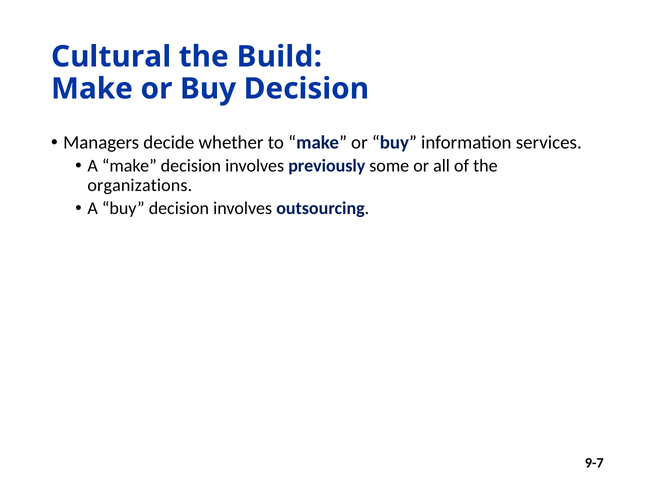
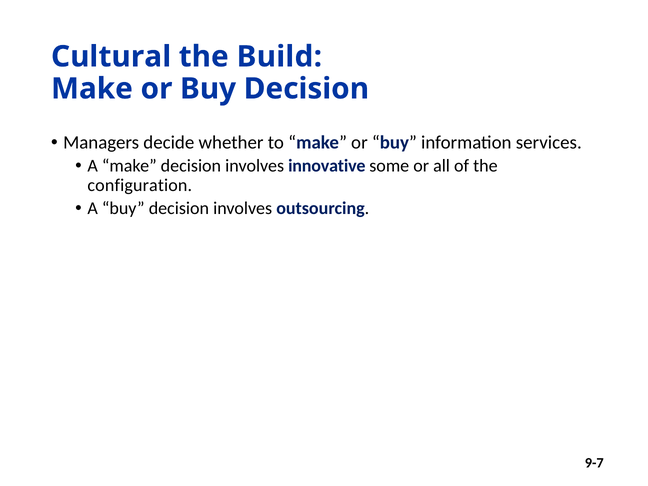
previously: previously -> innovative (327, 166)
organizations: organizations -> configuration (140, 185)
